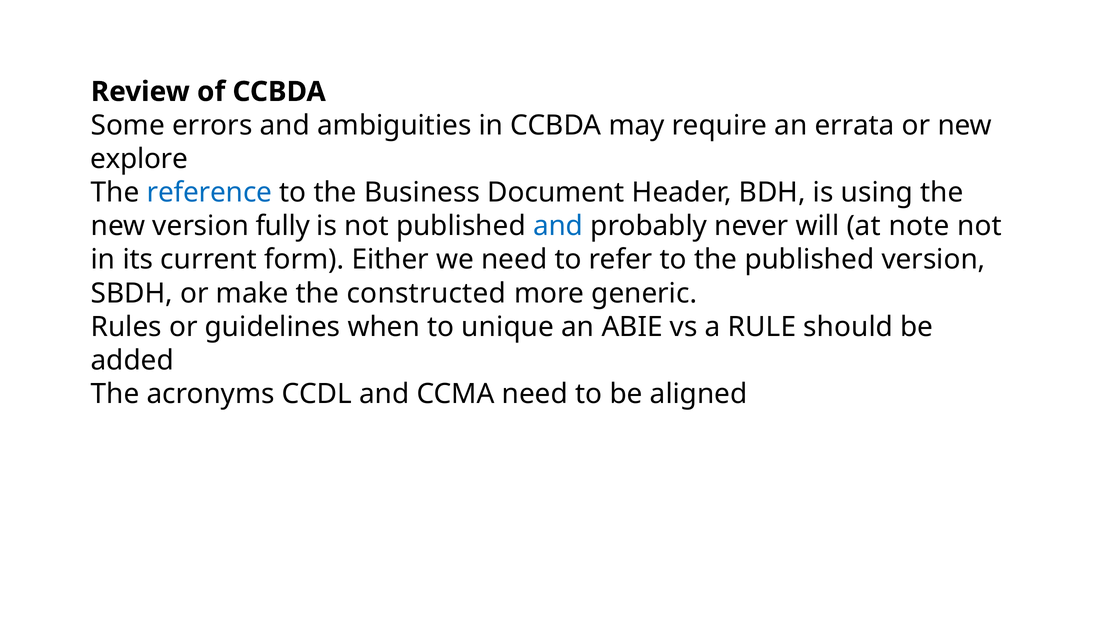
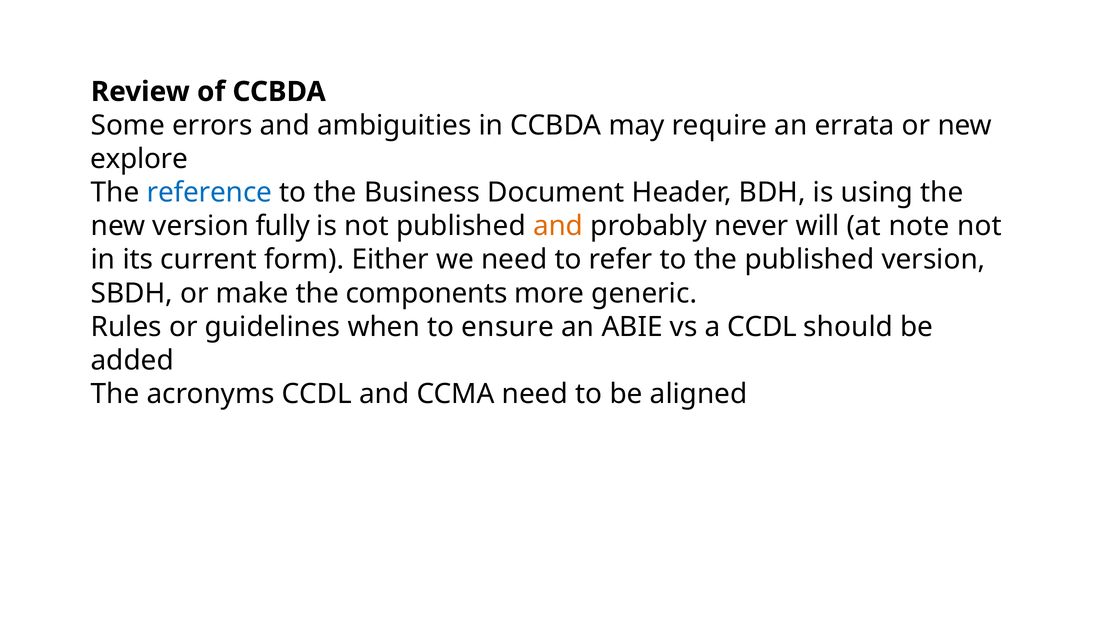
and colour: blue -> orange (558, 226)
constructed: constructed -> components (427, 293)
unique: unique -> ensure (508, 327)
a RULE: RULE -> CCDL (762, 327)
